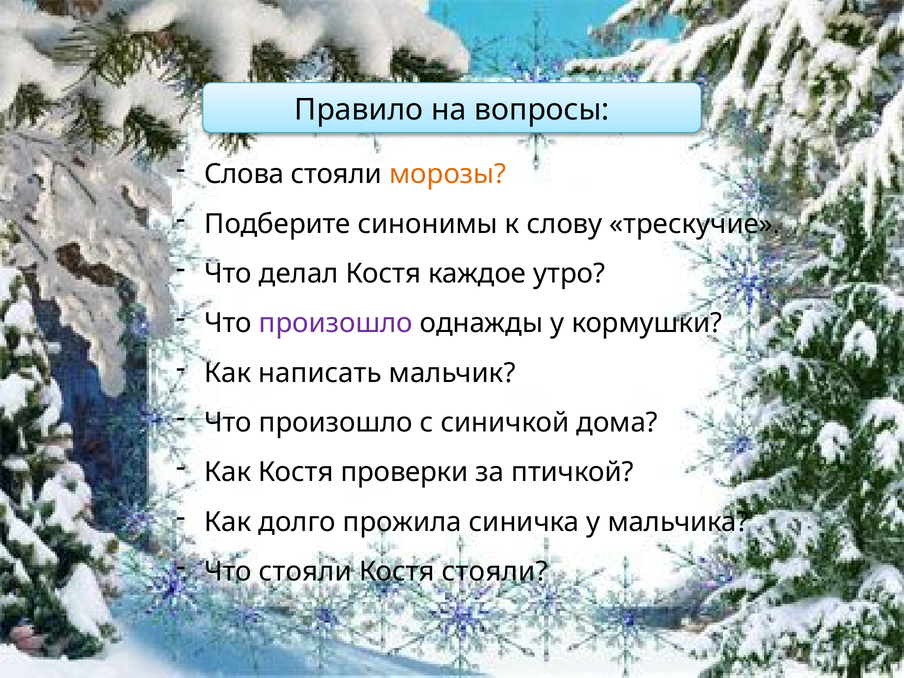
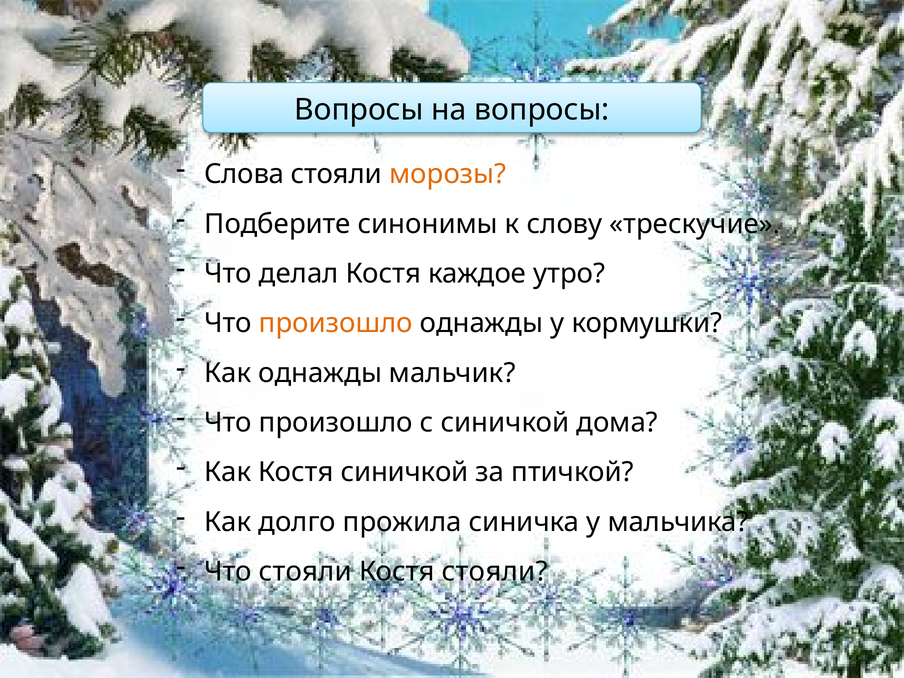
Правило: Правило -> Вопросы (359, 110)
произошло colour: purple -> orange (336, 323)
Как написать: написать -> однажды (320, 373)
Костя проверки: проверки -> синичкой (405, 472)
